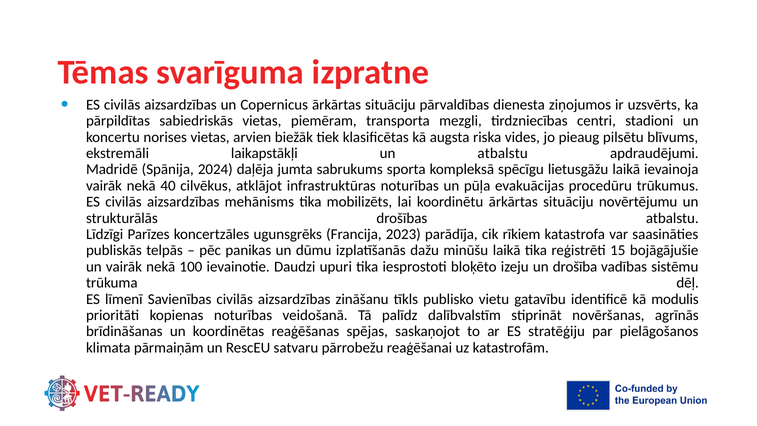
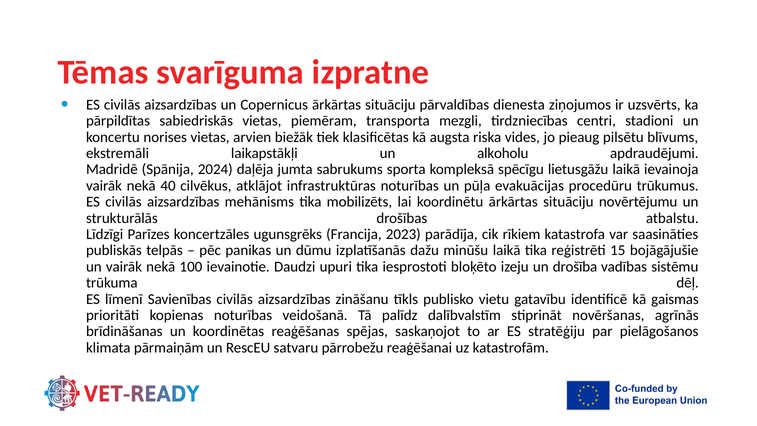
un atbalstu: atbalstu -> alkoholu (503, 153)
modulis: modulis -> gaismas (675, 299)
